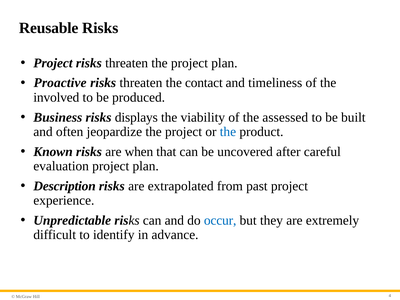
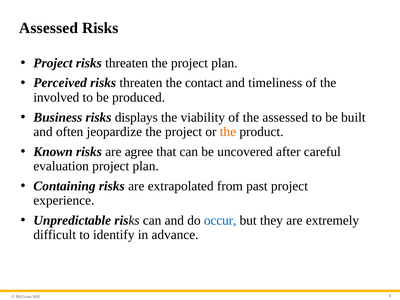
Reusable: Reusable -> Assessed (49, 28)
Proactive: Proactive -> Perceived (60, 83)
the colour: blue -> orange (228, 132)
when: when -> agree (139, 152)
Description: Description -> Containing (64, 186)
